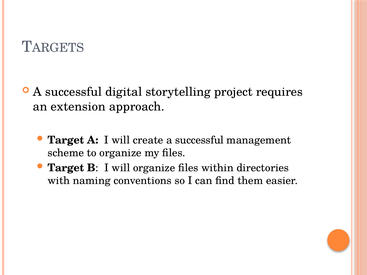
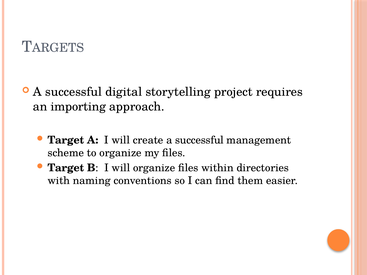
extension: extension -> importing (78, 107)
